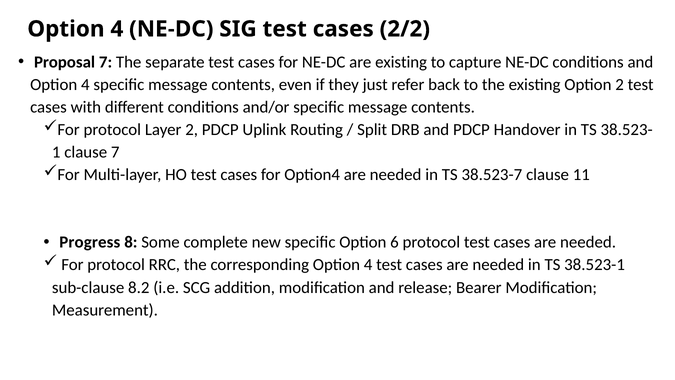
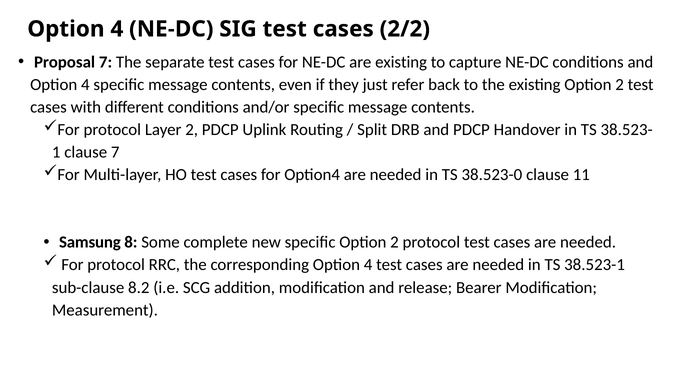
38.523-7: 38.523-7 -> 38.523-0 (492, 175)
Progress: Progress -> Samsung (90, 242)
specific Option 6: 6 -> 2 (394, 242)
